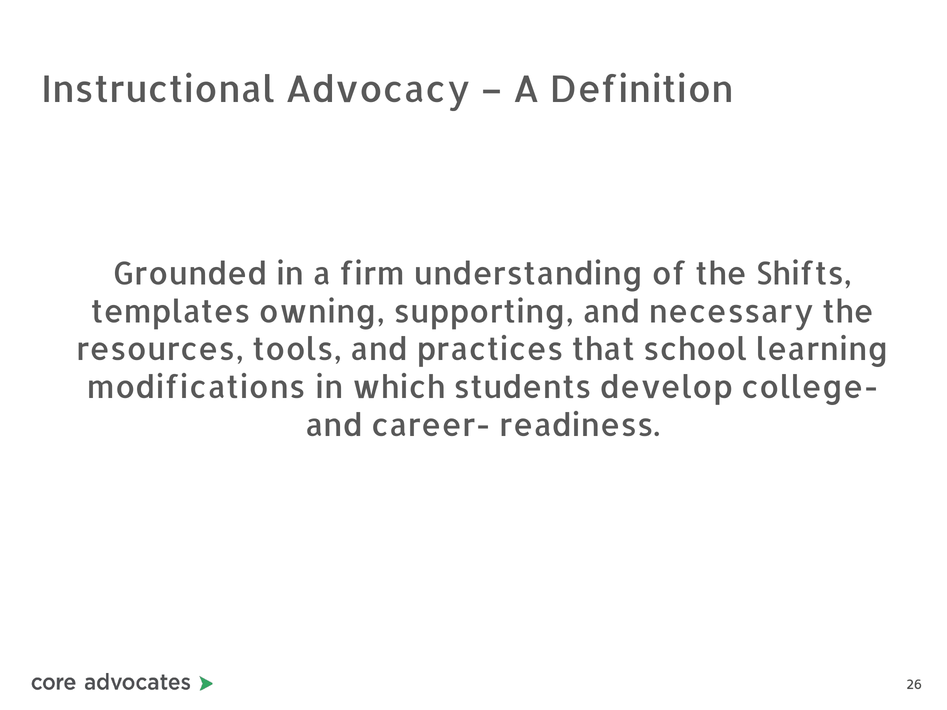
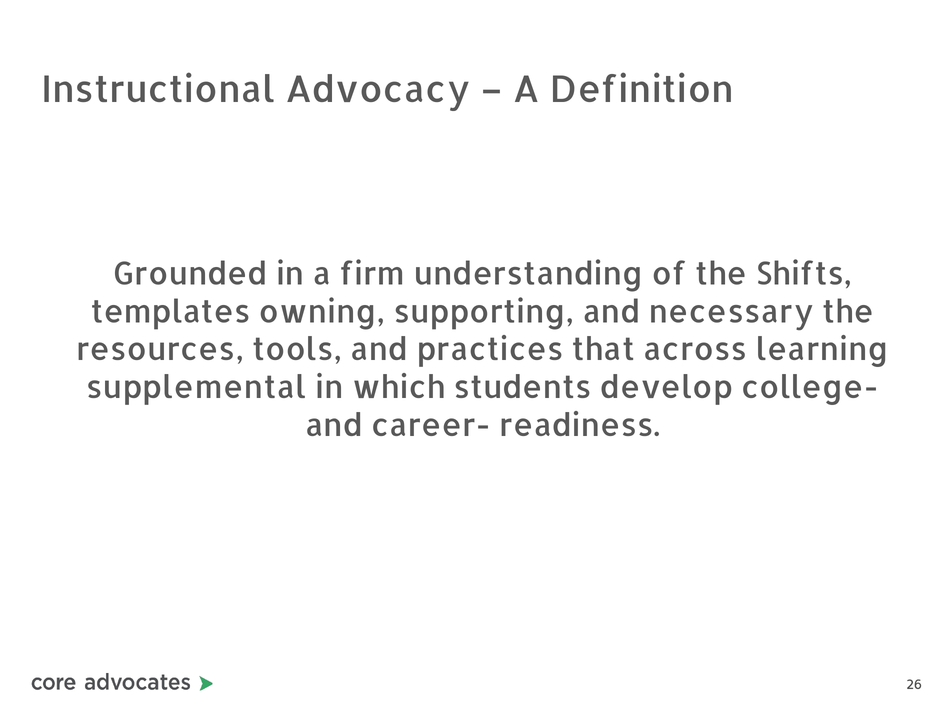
school: school -> across (695, 350)
modifications: modifications -> supplemental (196, 388)
